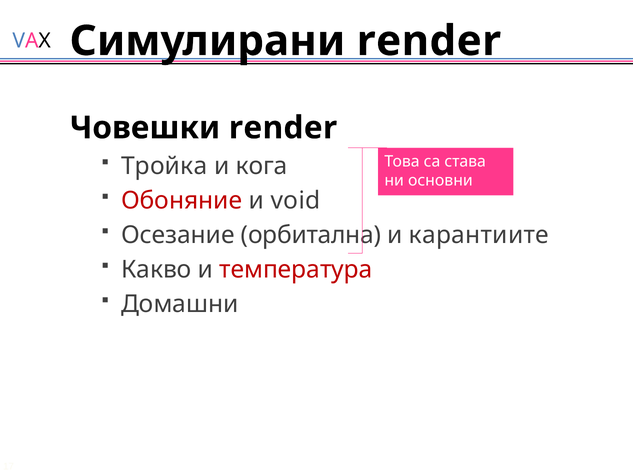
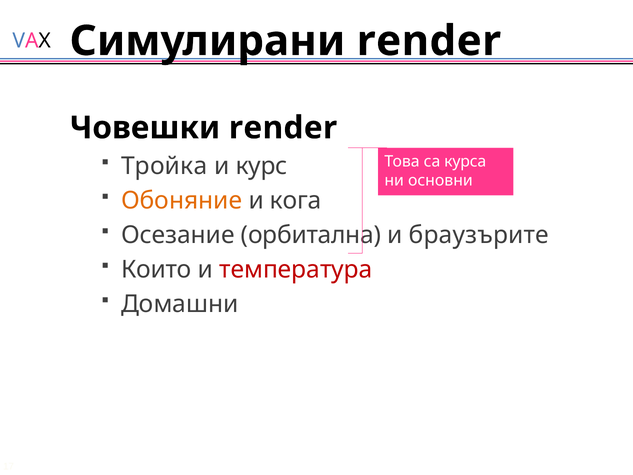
кога: кога -> курс (262, 166)
става: става -> курса (465, 161)
Обоняние colour: red -> orange (182, 200)
void: void -> кога (296, 200)
карантиите: карантиите -> браузърите (479, 235)
Какво: Какво -> Които (156, 269)
